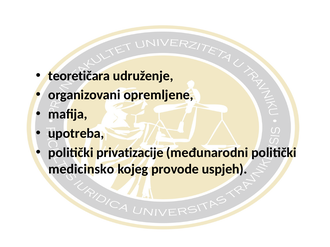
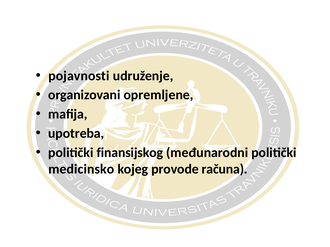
teoretičara: teoretičara -> pojavnosti (79, 76)
privatizacije: privatizacije -> finansijskog (130, 153)
uspjeh: uspjeh -> računa (225, 169)
